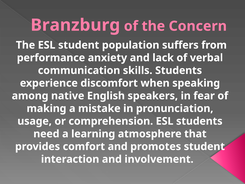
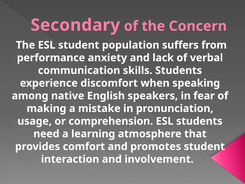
Branzburg: Branzburg -> Secondary (75, 25)
